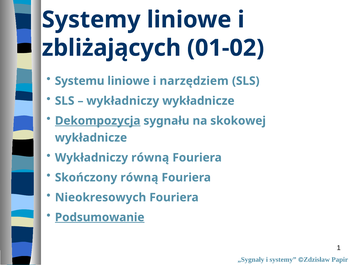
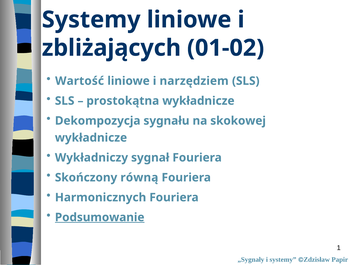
Systemu: Systemu -> Wartość (80, 81)
wykładniczy: wykładniczy -> prostokątna (123, 101)
Dekompozycja underline: present -> none (98, 121)
Wykładniczy równą: równą -> sygnał (150, 157)
Nieokresowych: Nieokresowych -> Harmonicznych (101, 197)
